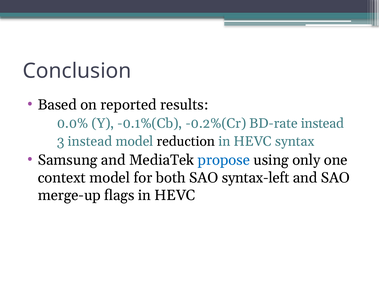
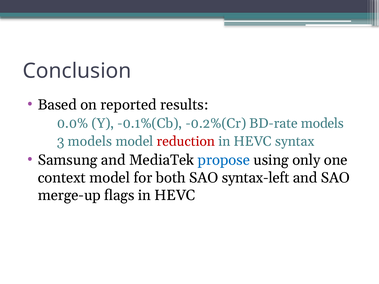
BD-rate instead: instead -> models (322, 124)
3 instead: instead -> models (90, 142)
reduction colour: black -> red (186, 142)
